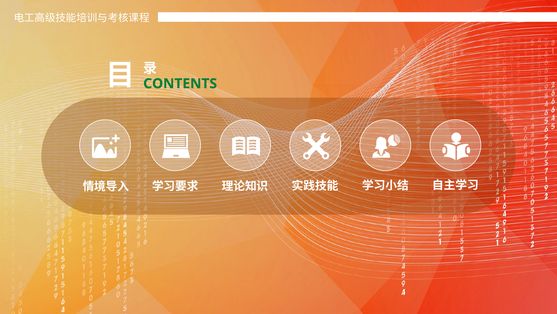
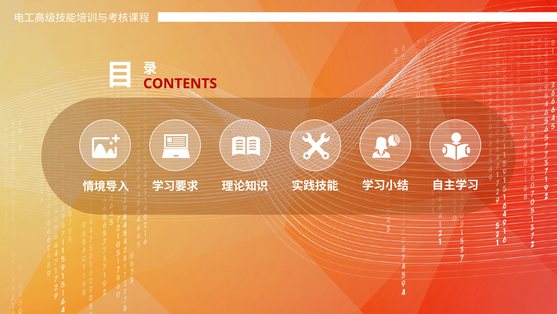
CONTENTS colour: green -> red (180, 83)
